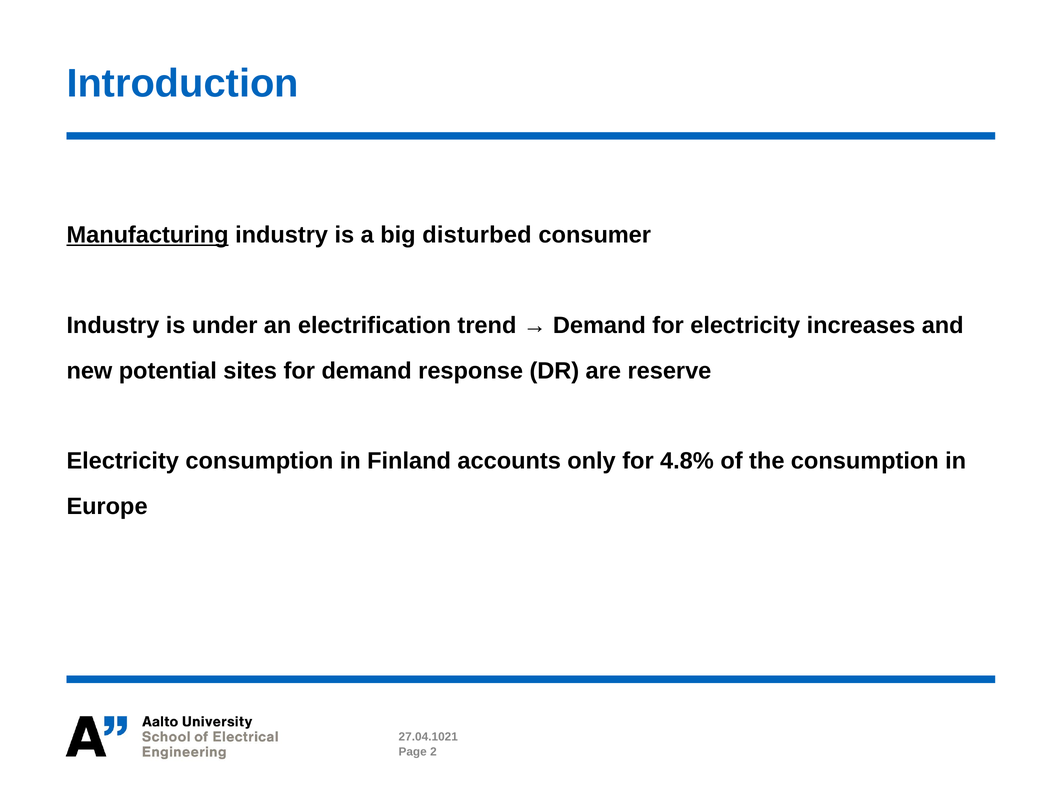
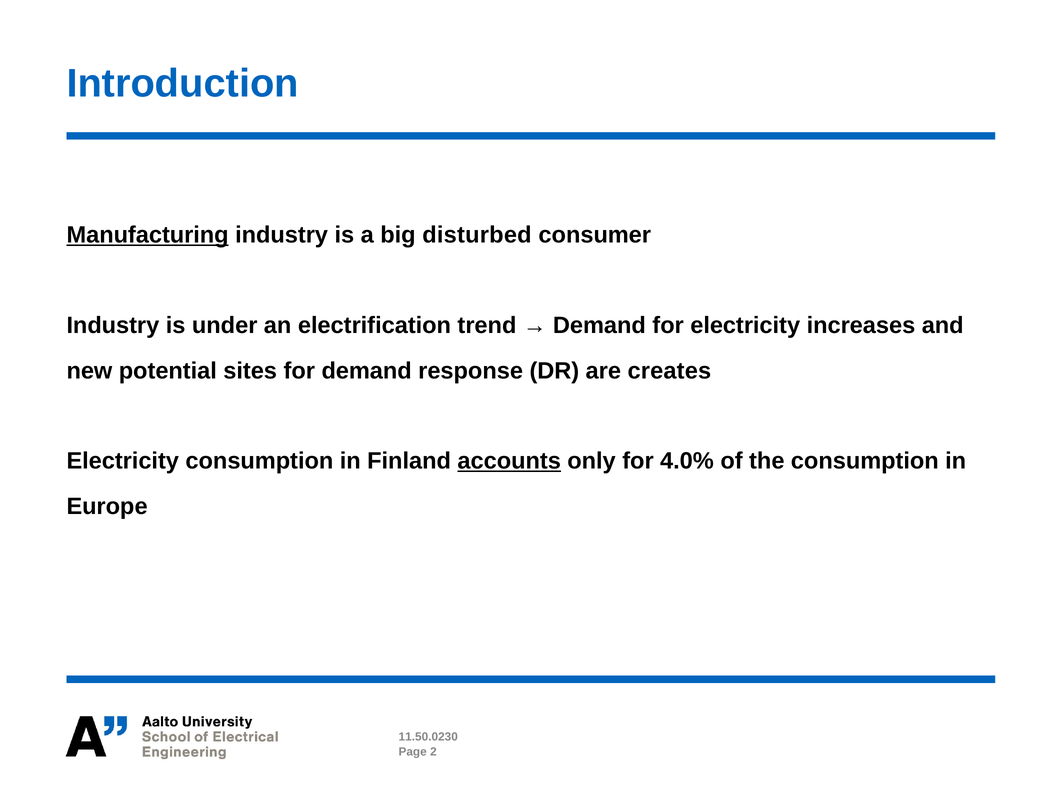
reserve: reserve -> creates (669, 371)
accounts underline: none -> present (509, 461)
4.8%: 4.8% -> 4.0% (687, 461)
27.04.1021: 27.04.1021 -> 11.50.0230 (428, 737)
